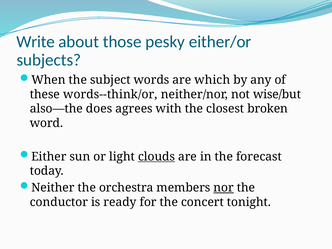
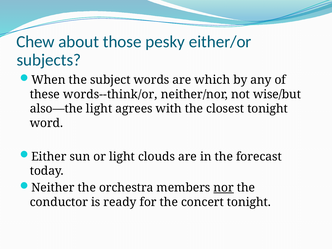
Write: Write -> Chew (36, 42)
also—the does: does -> light (99, 109)
closest broken: broken -> tonight (268, 109)
clouds underline: present -> none (157, 157)
